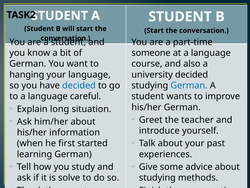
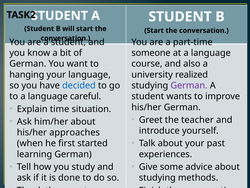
university decided: decided -> realized (192, 74)
German colour: blue -> purple (189, 85)
long: long -> time (60, 109)
information: information -> approaches (75, 132)
solve: solve -> done (69, 177)
